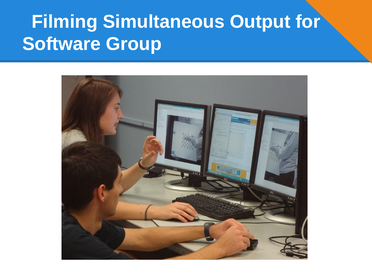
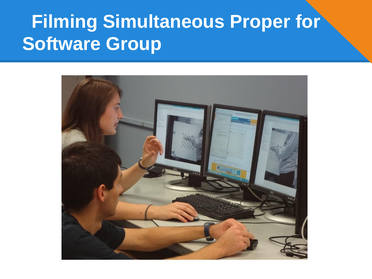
Output: Output -> Proper (260, 22)
